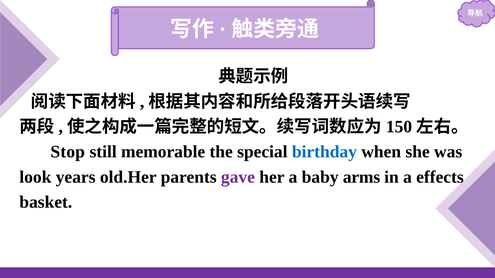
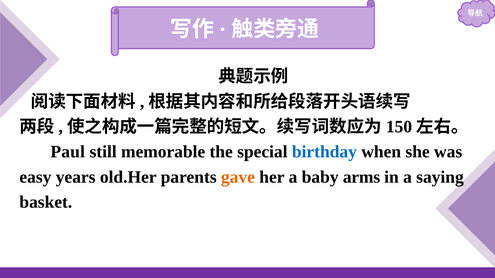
Stop: Stop -> Paul (68, 152)
look: look -> easy (35, 177)
gave colour: purple -> orange (238, 177)
effects: effects -> saying (440, 177)
